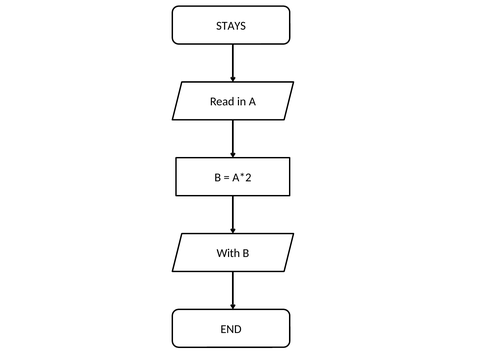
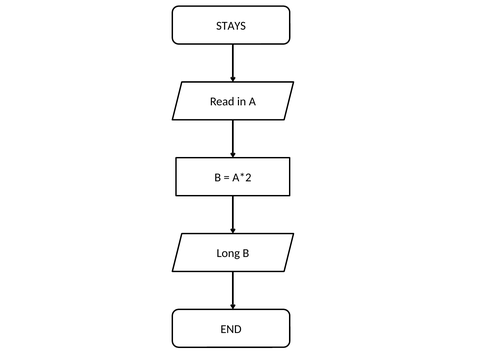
With: With -> Long (228, 253)
